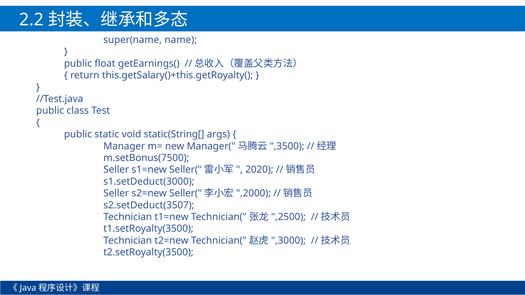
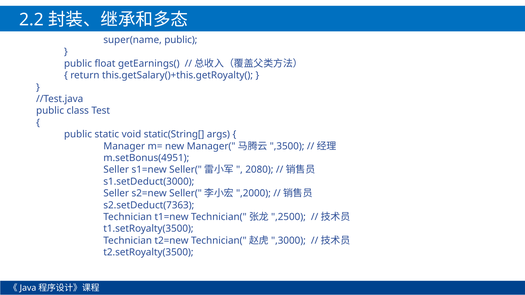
super(name name: name -> public (181, 40)
m.setBonus(7500: m.setBonus(7500 -> m.setBonus(4951 (146, 158)
2020: 2020 -> 2080 (259, 170)
s2.setDeduct(3507: s2.setDeduct(3507 -> s2.setDeduct(7363 (149, 205)
